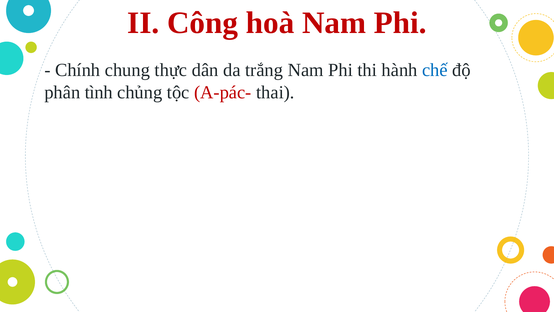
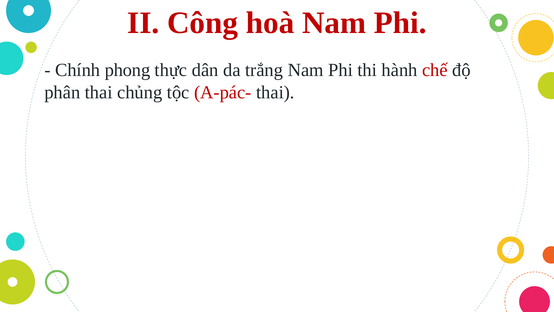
chung: chung -> phong (128, 70)
chế colour: blue -> red (435, 70)
phân tình: tình -> thai (99, 92)
